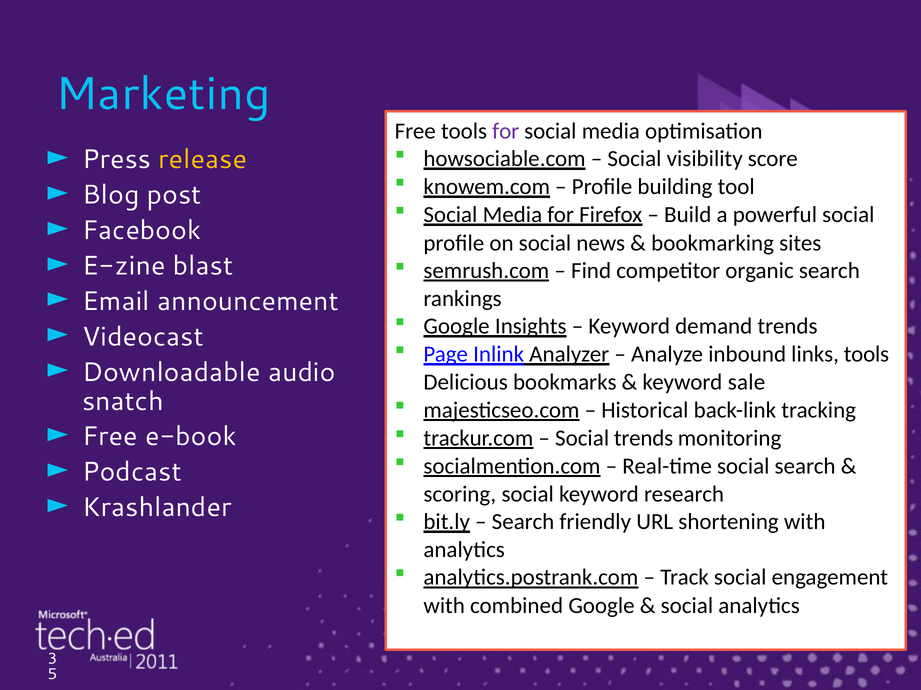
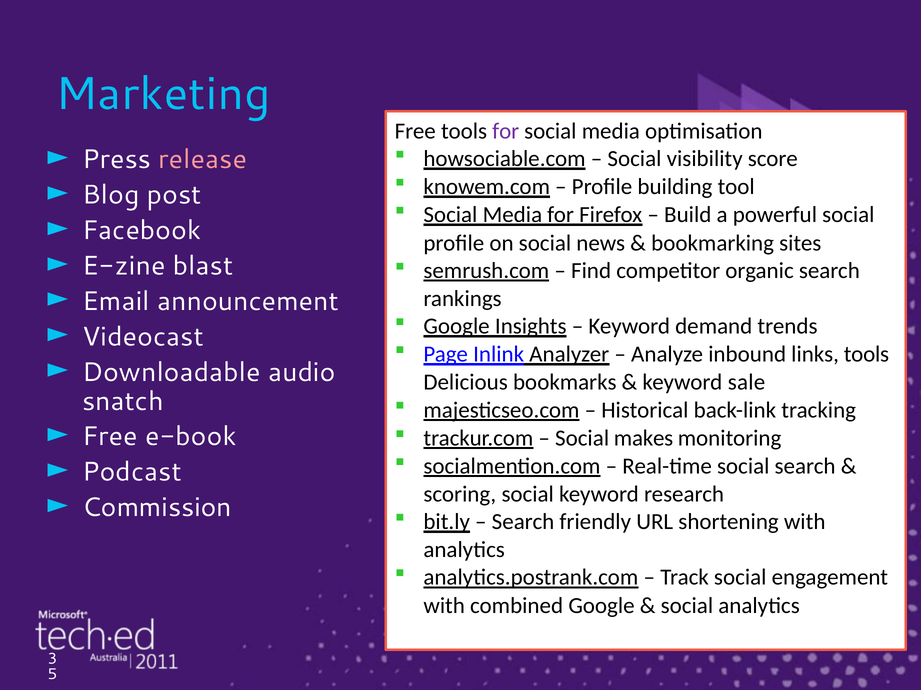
release colour: yellow -> pink (203, 160)
Social trends: trends -> makes (644, 438)
Krashlander: Krashlander -> Commission (157, 508)
